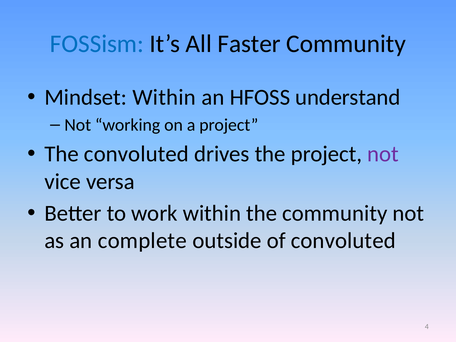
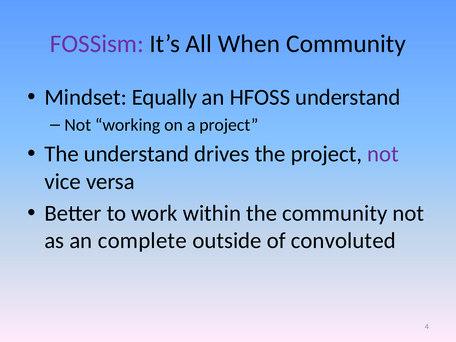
FOSSism colour: blue -> purple (97, 44)
Faster: Faster -> When (249, 44)
Mindset Within: Within -> Equally (164, 97)
The convoluted: convoluted -> understand (137, 154)
